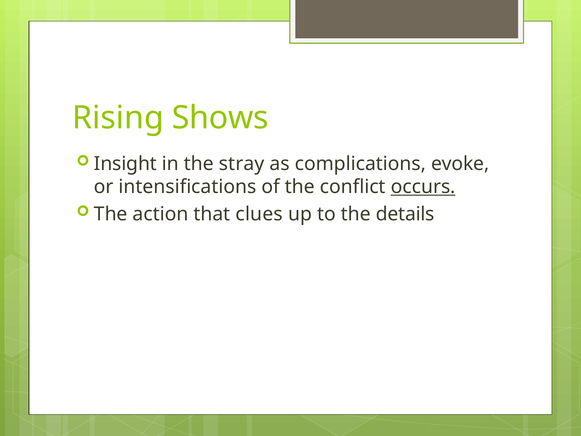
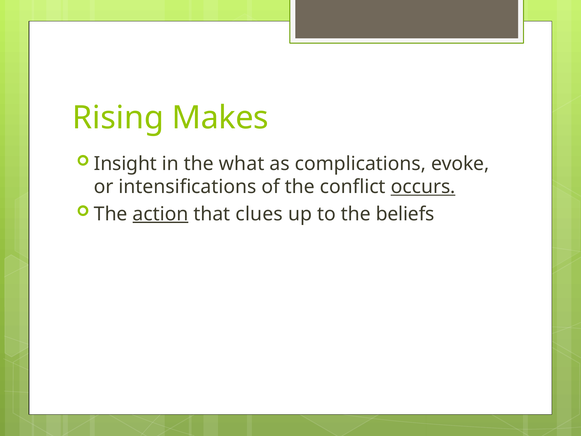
Shows: Shows -> Makes (220, 118)
stray: stray -> what (242, 164)
action underline: none -> present (160, 214)
details: details -> beliefs (405, 214)
